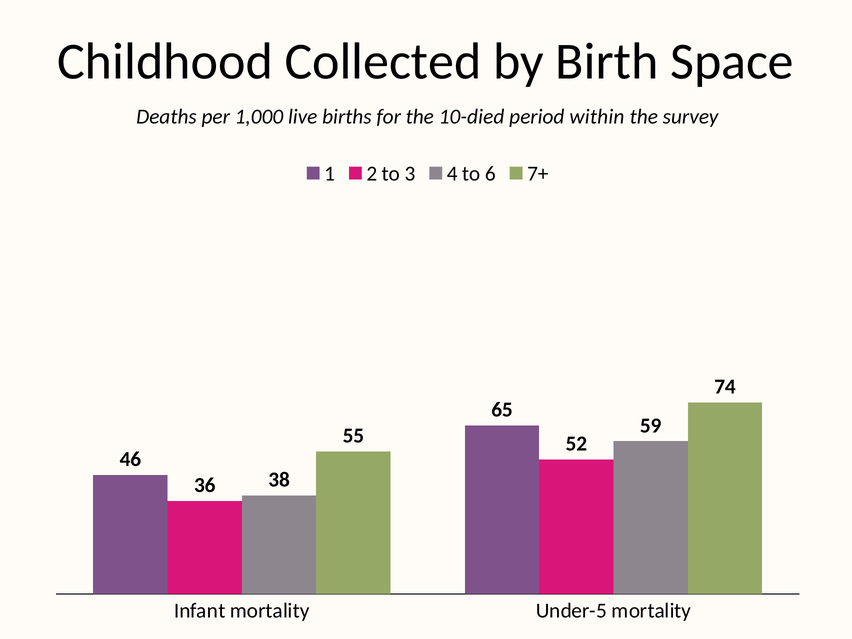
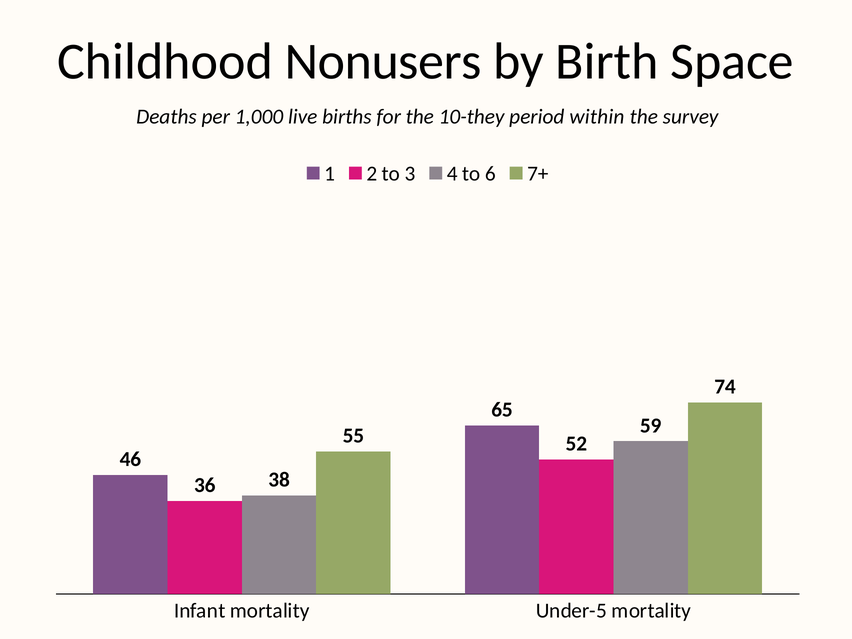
Collected: Collected -> Nonusers (383, 61)
10-died: 10-died -> 10-they (472, 117)
